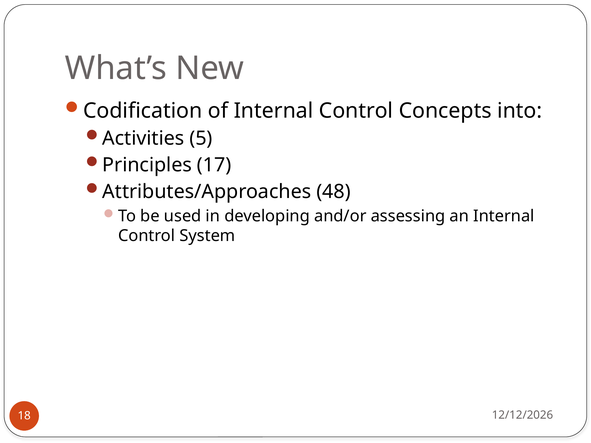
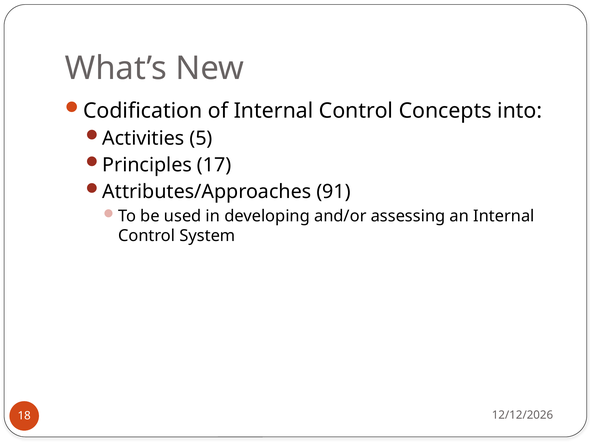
48: 48 -> 91 (334, 192)
